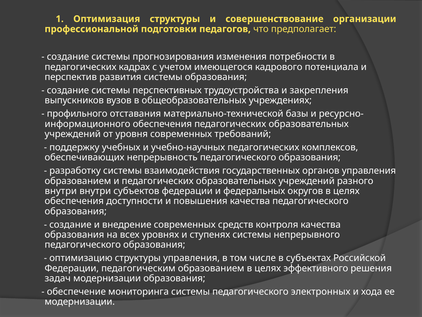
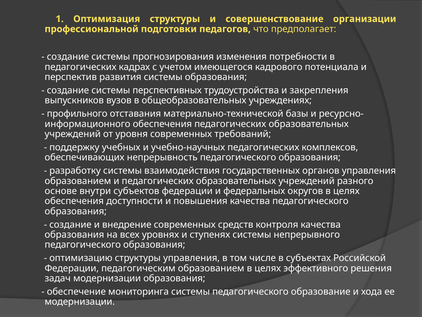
внутри: внутри -> основе (61, 191)
электронных: электронных -> образование (321, 291)
